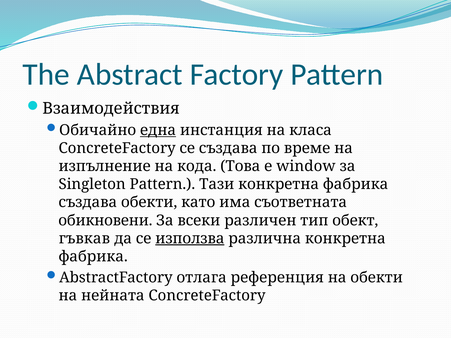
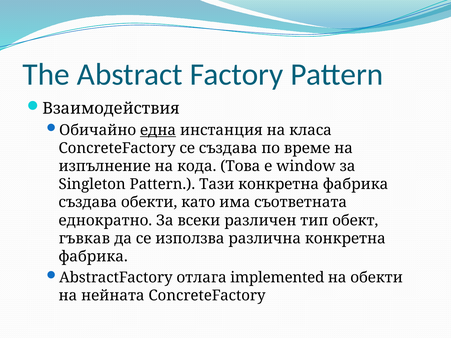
обикновени: обикновени -> еднократно (105, 221)
използва underline: present -> none (190, 239)
референция: референция -> implemented (277, 278)
